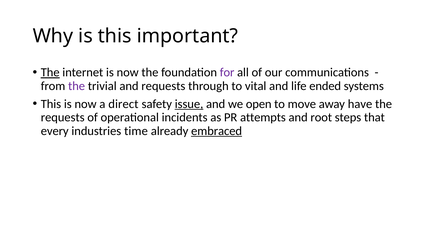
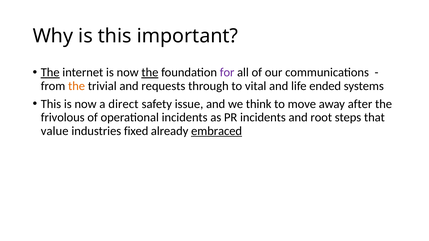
the underline: none -> present (150, 73)
the colour: purple -> orange (77, 86)
issue underline: present -> none (189, 104)
open: open -> think (259, 104)
have: have -> after (360, 104)
requests: requests -> frivolous (63, 118)
PR attempts: attempts -> incidents (263, 118)
every: every -> value (55, 131)
time: time -> fixed (136, 131)
